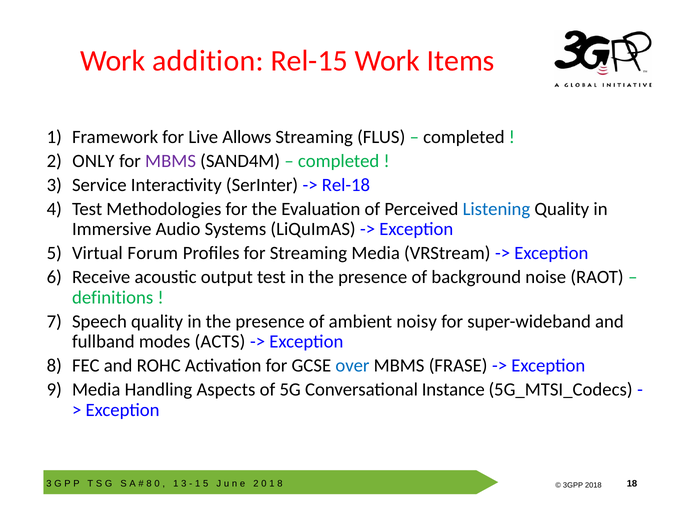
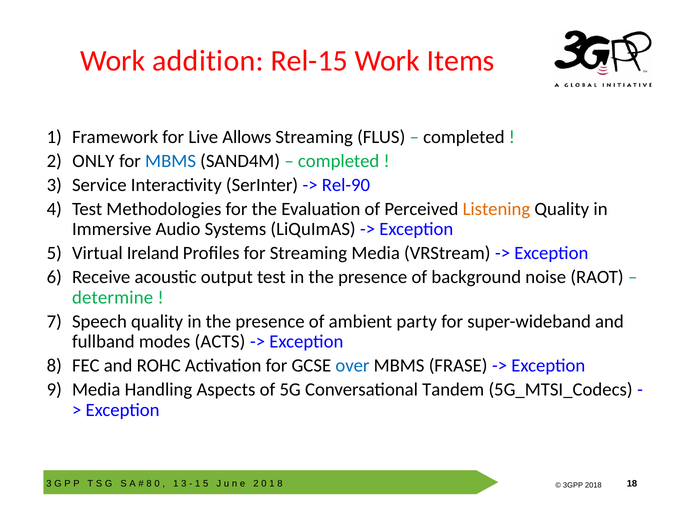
MBMS colour: purple -> blue (171, 161)
Rel-18: Rel-18 -> Rel-90 (346, 185)
Listening colour: blue -> orange (496, 209)
Forum: Forum -> Ireland (153, 253)
definitions: definitions -> determine (113, 297)
noisy: noisy -> party (417, 321)
Instance: Instance -> Tandem (453, 389)
